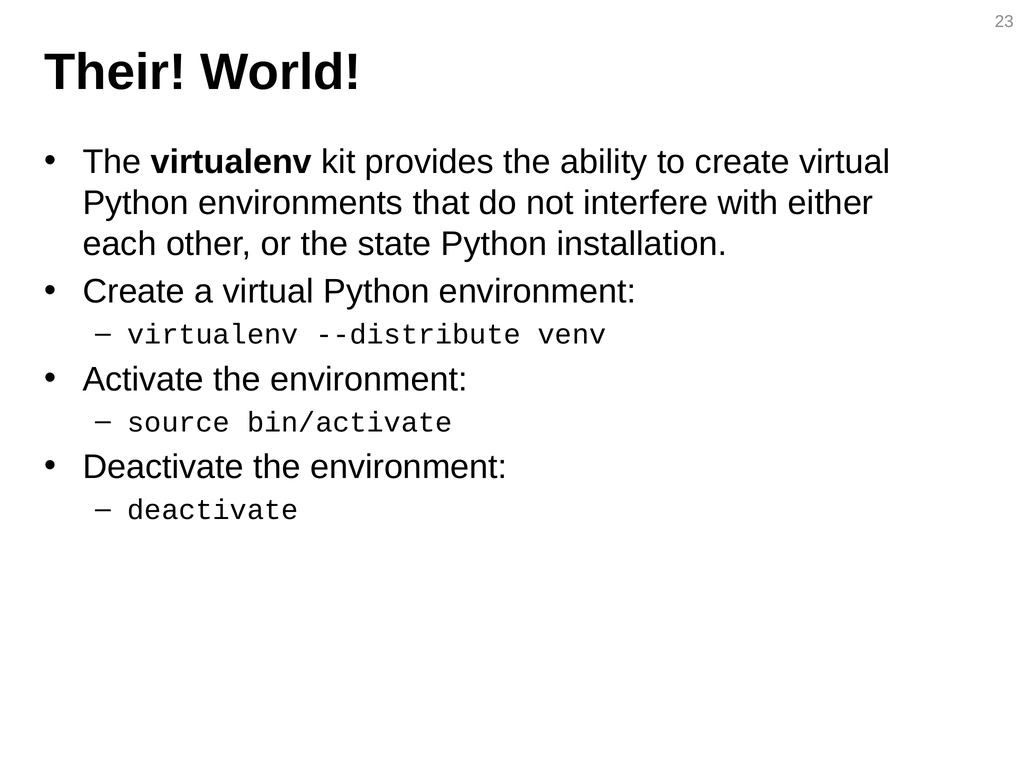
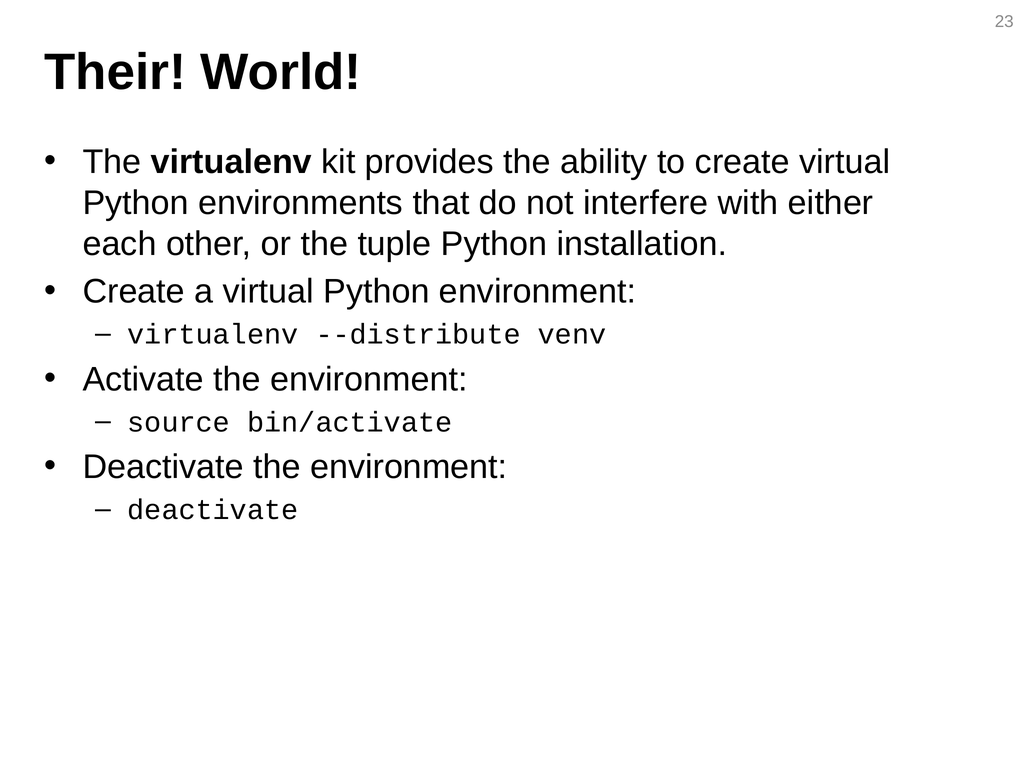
state: state -> tuple (395, 244)
